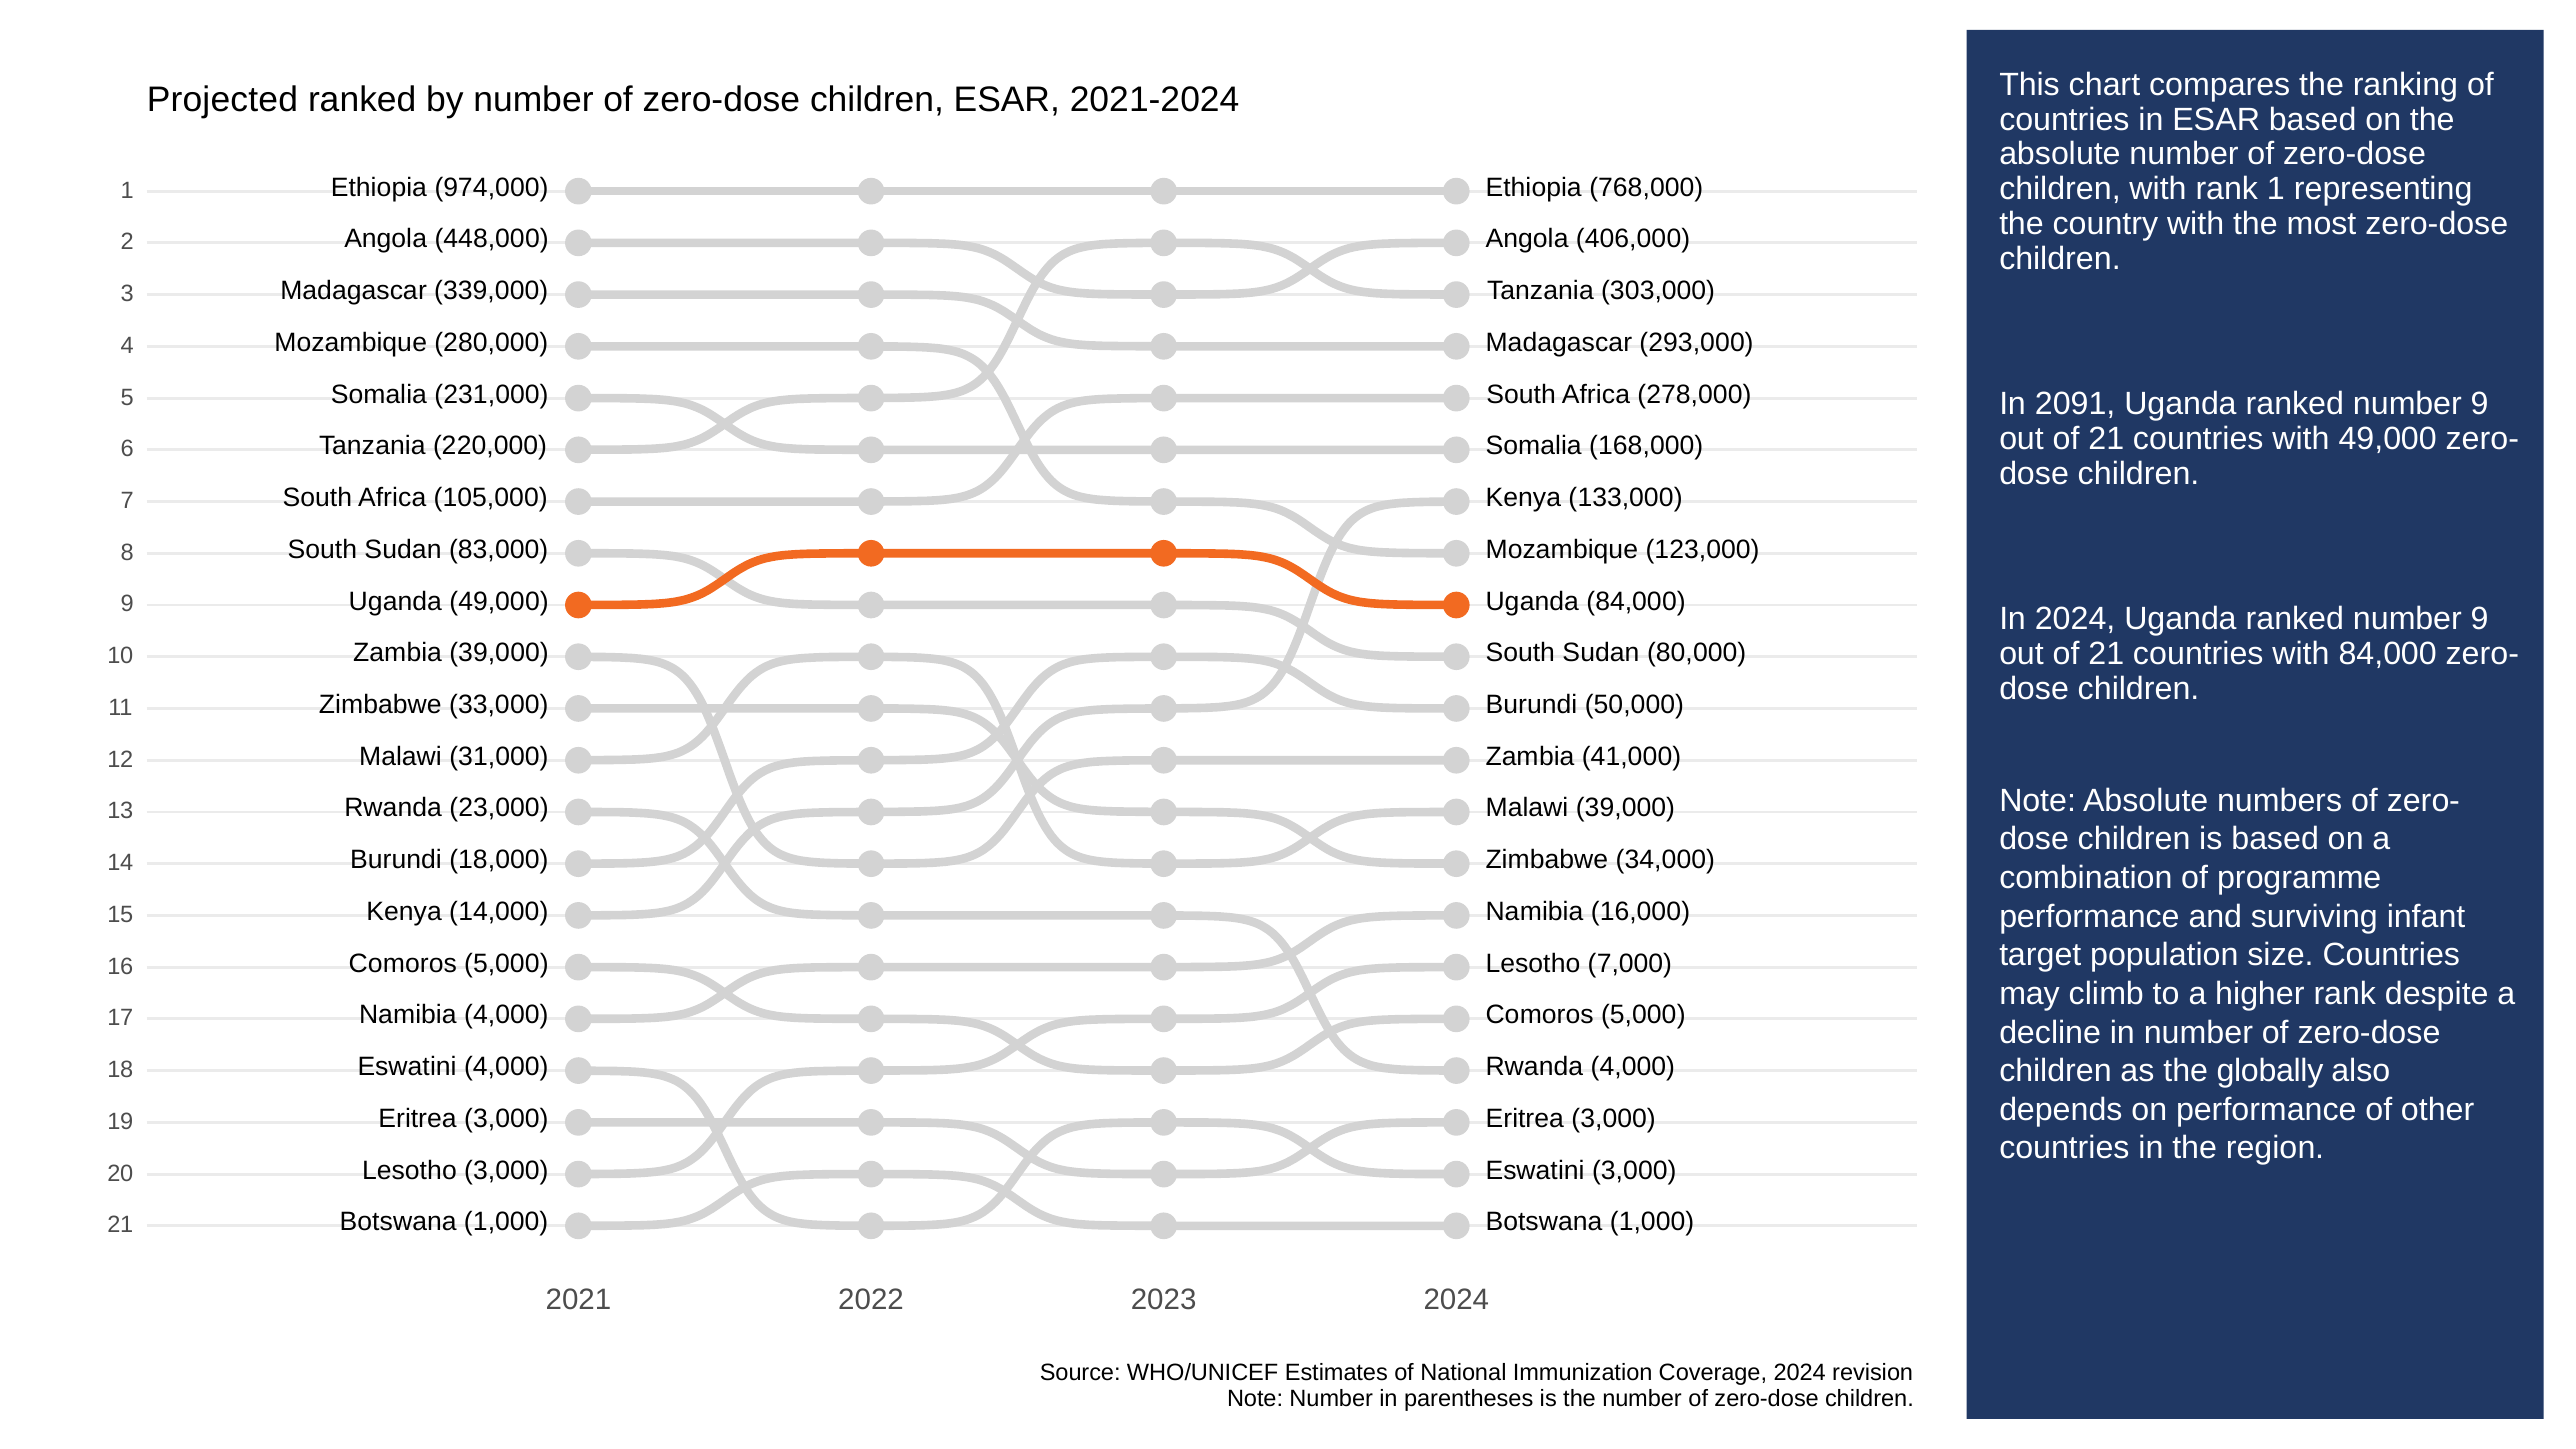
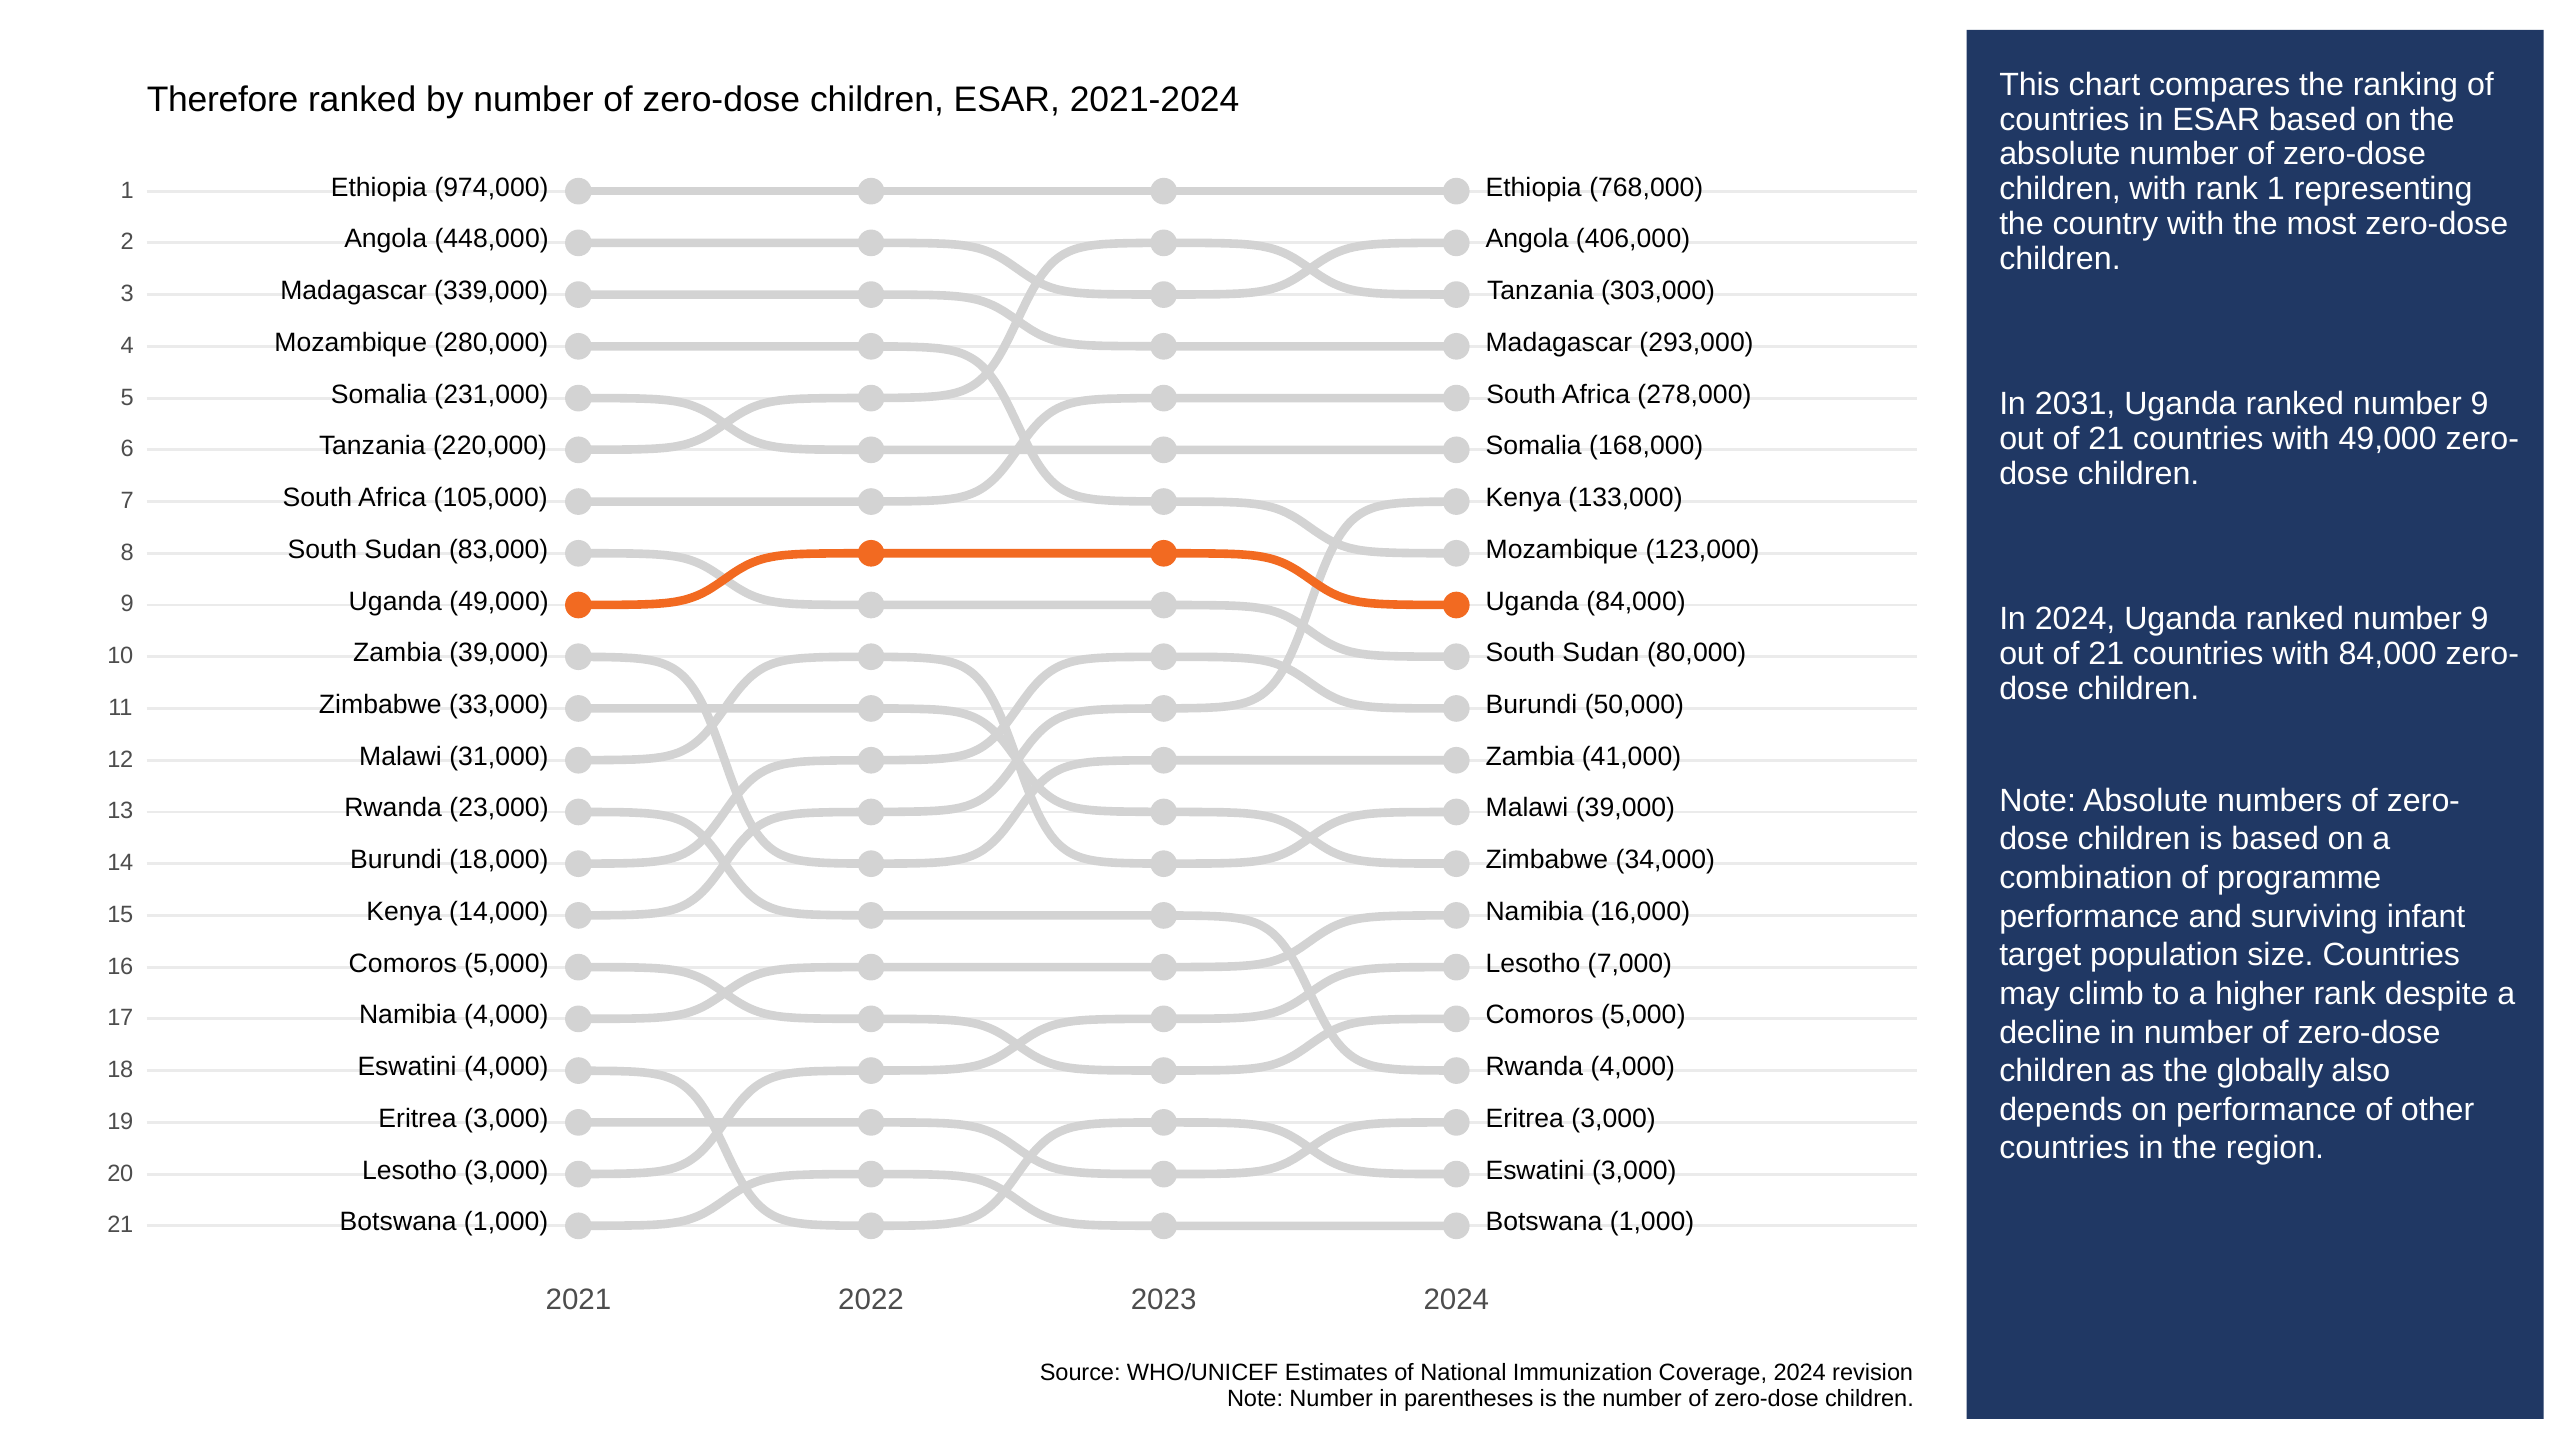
Projected: Projected -> Therefore (223, 100)
2091: 2091 -> 2031 (2075, 404)
